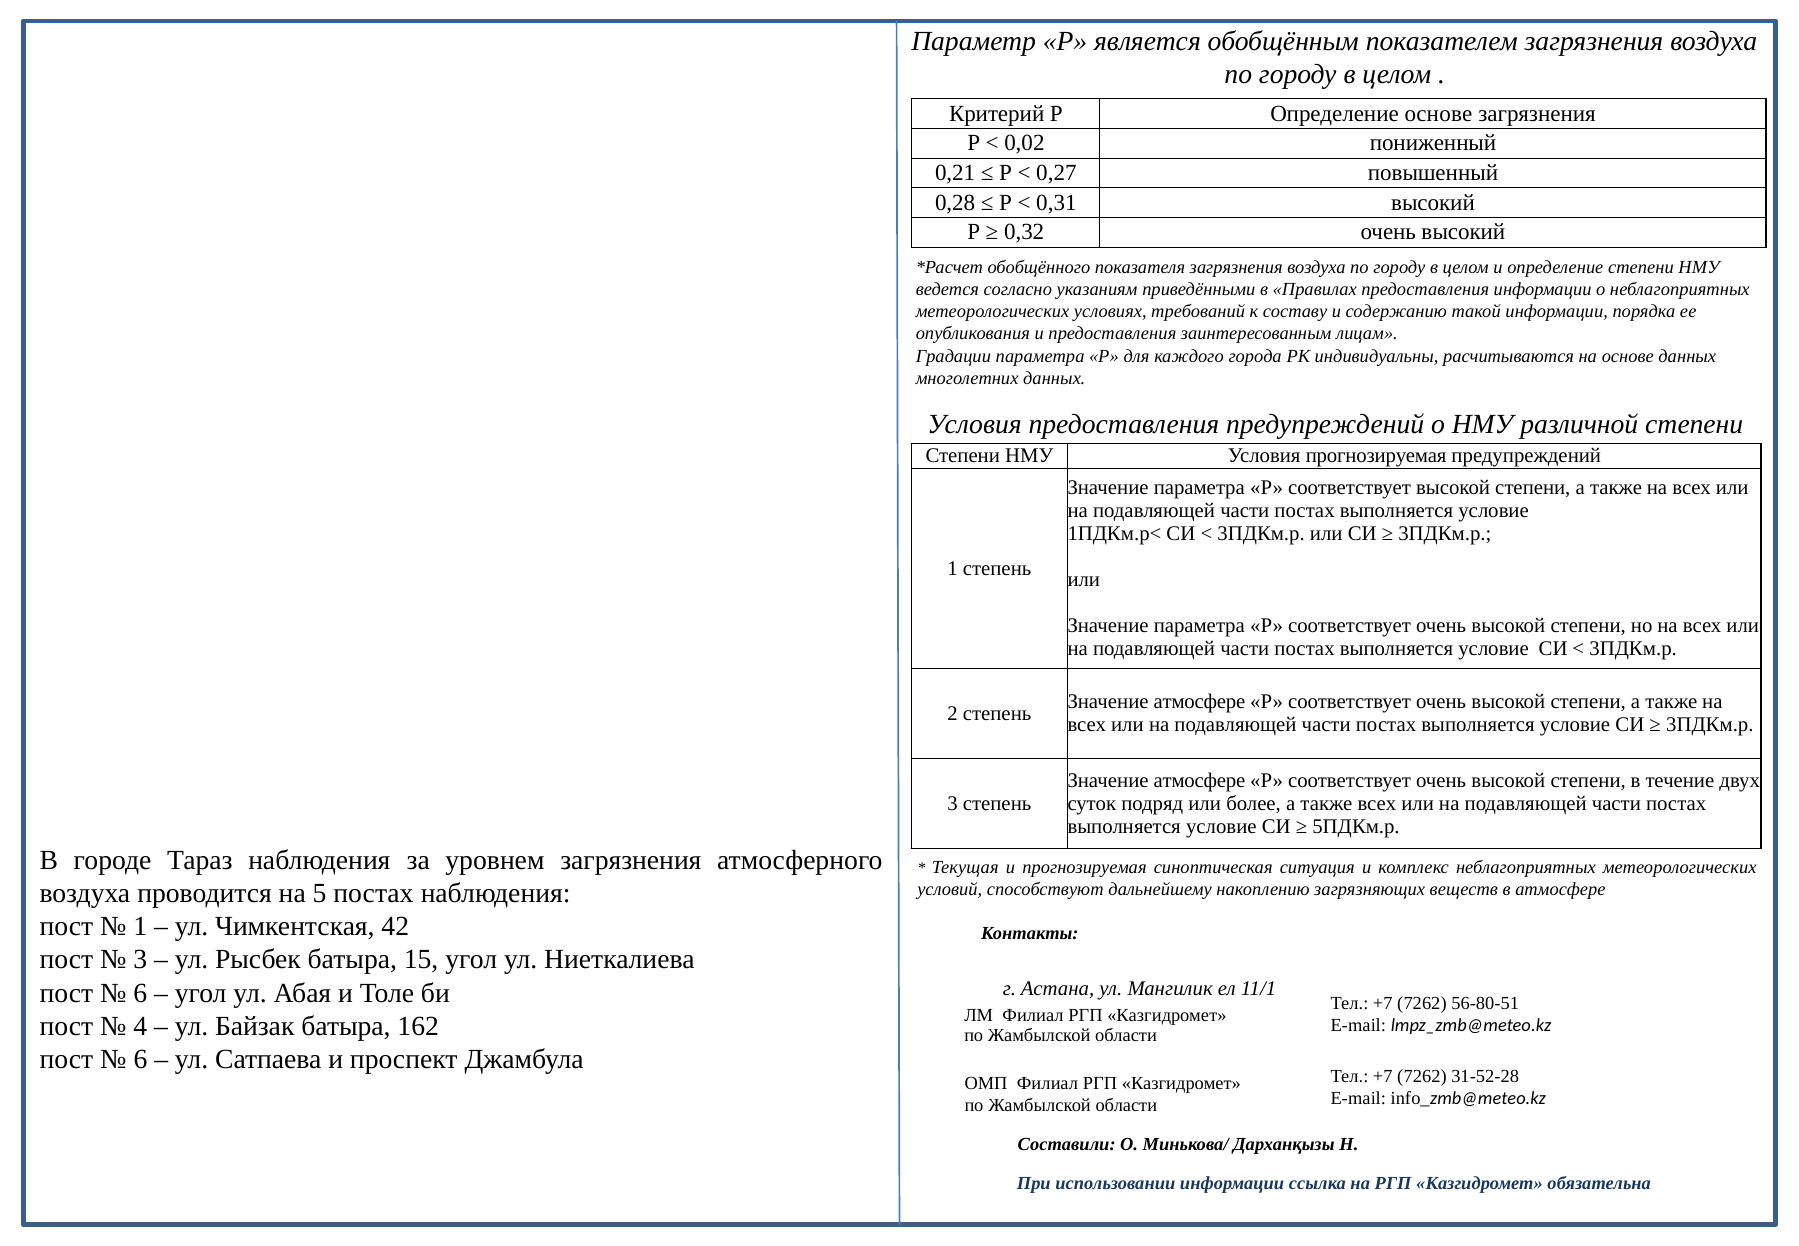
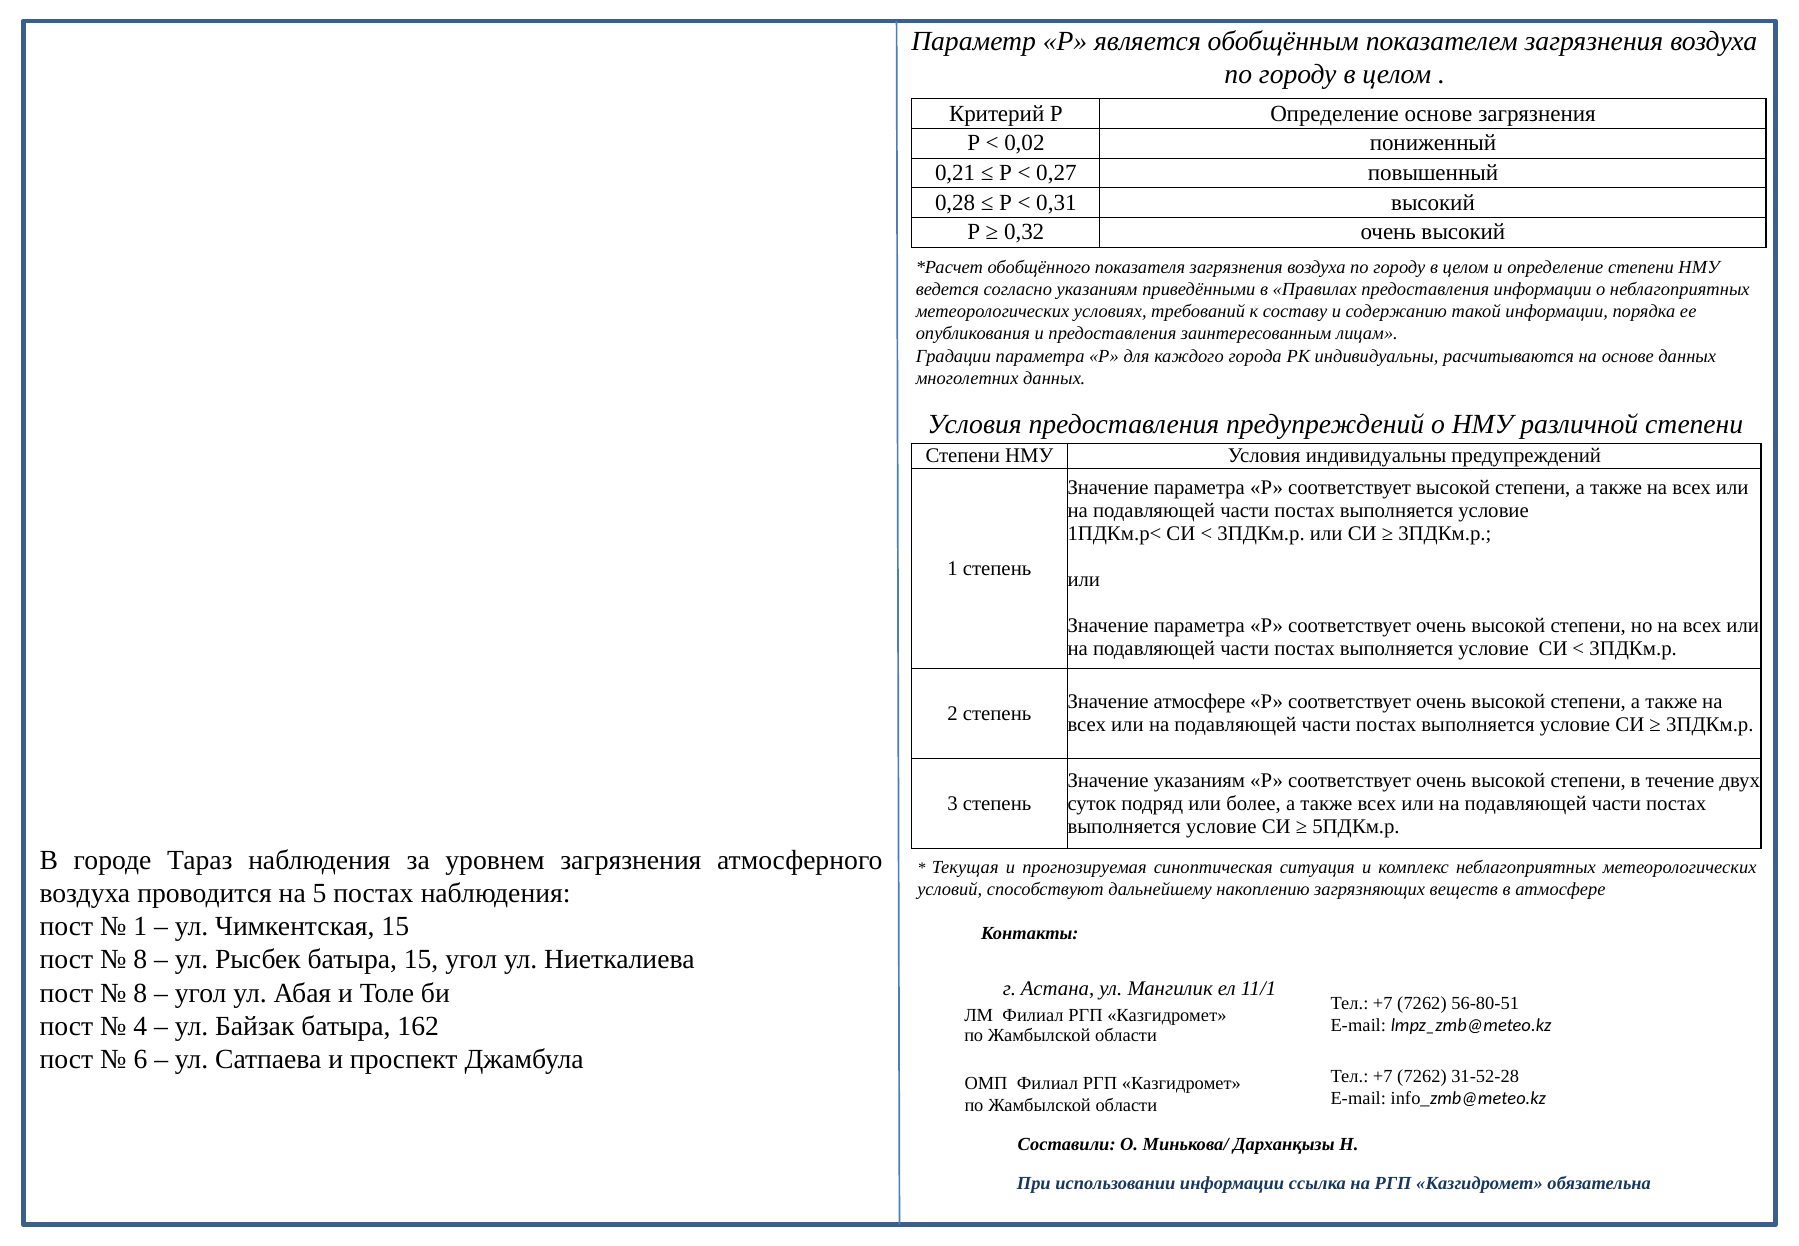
Условия прогнозируемая: прогнозируемая -> индивидуальны (1376, 456)
атмосфере: атмосфере -> указаниям (1199, 780)
Чимкентская 42: 42 -> 15 (395, 926)
3: 3 -> 8 (140, 959)
6: 6 -> 8 (140, 993)
